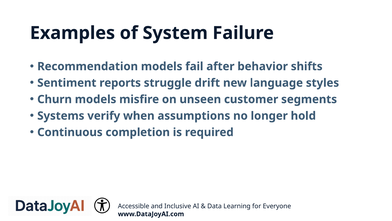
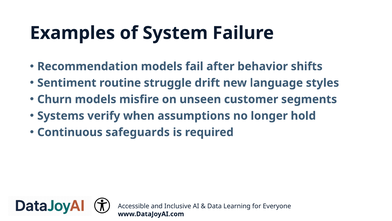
reports: reports -> routine (120, 83)
completion: completion -> safeguards (138, 132)
